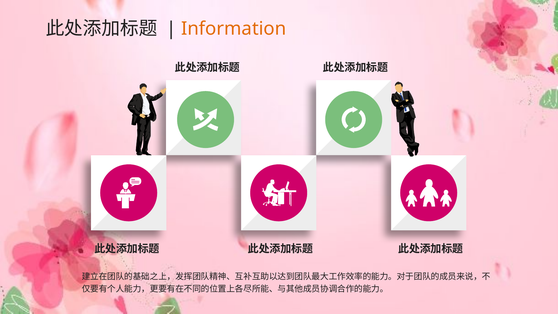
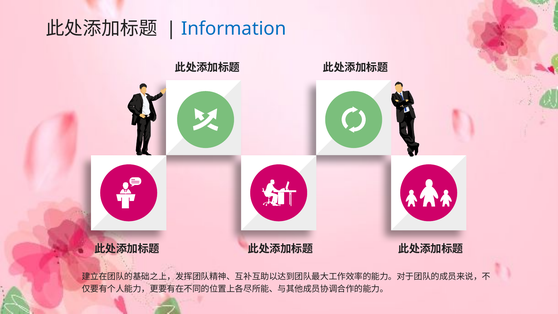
Information colour: orange -> blue (234, 29)
